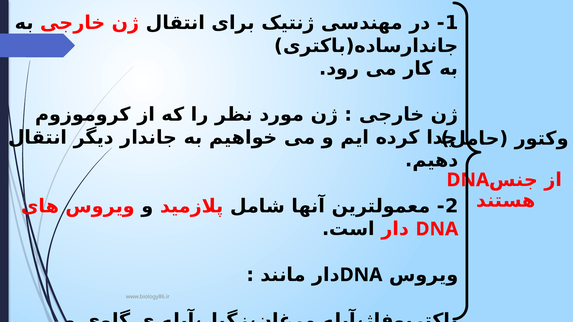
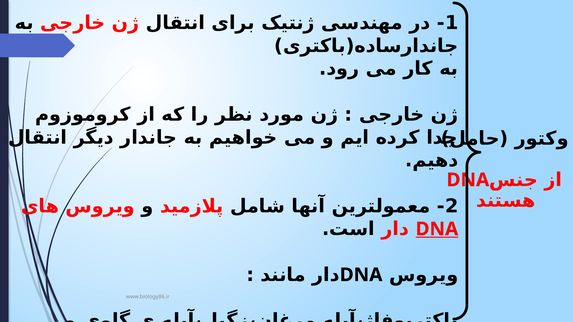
DNA underline: none -> present (437, 229)
